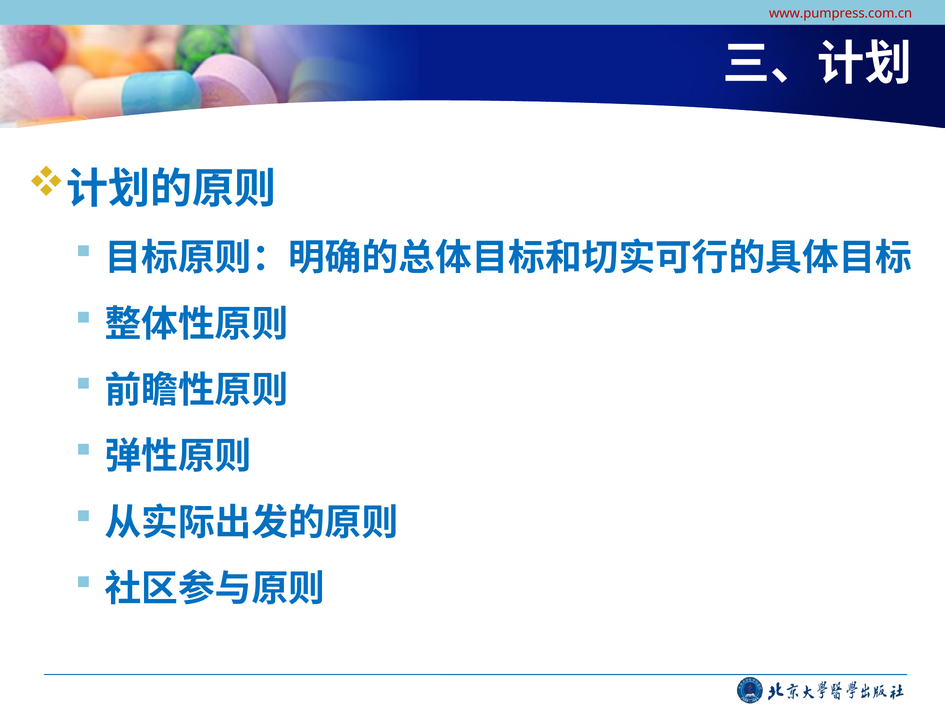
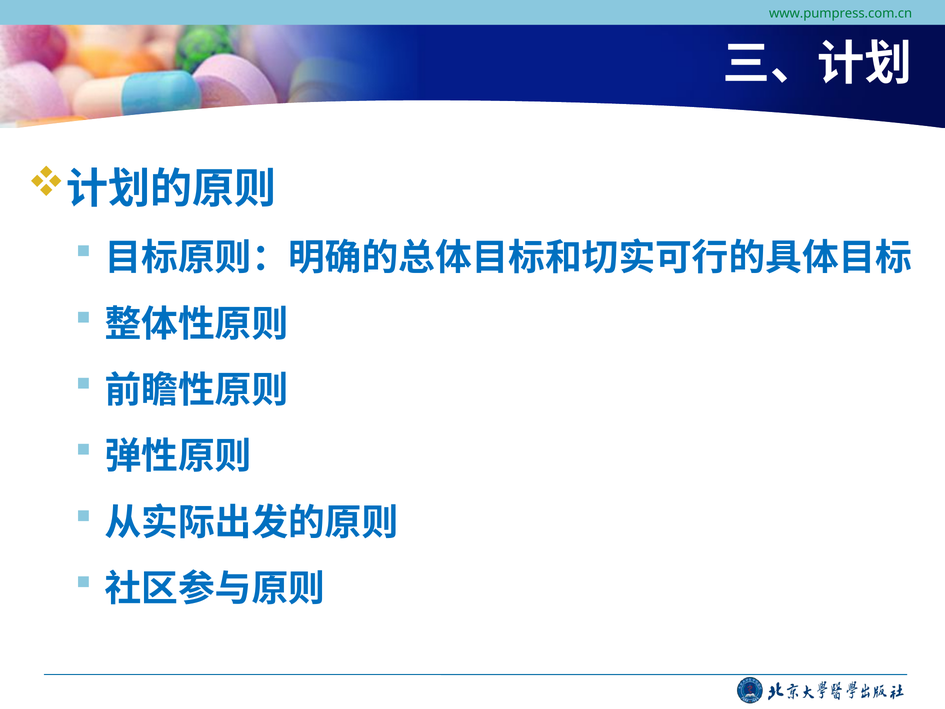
www.pumpress.com.cn colour: red -> green (841, 14)
